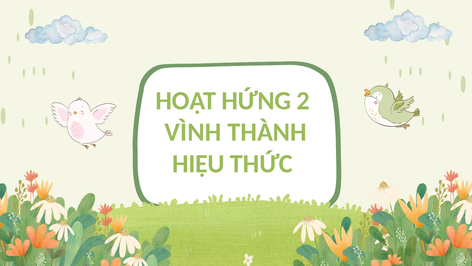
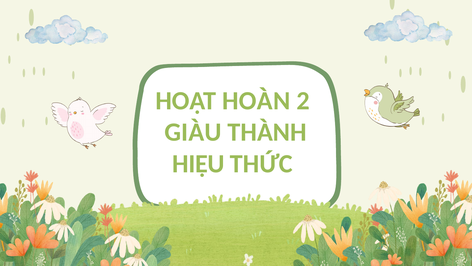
HỨNG: HỨNG -> HOÀN (256, 101)
VÌNH: VÌNH -> GIÀU (193, 132)
